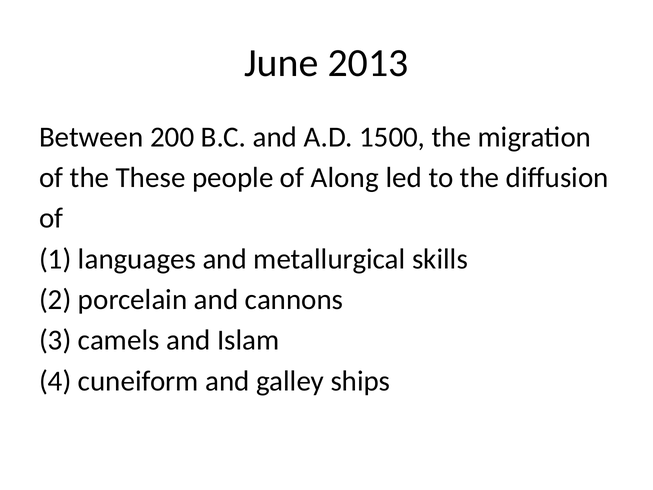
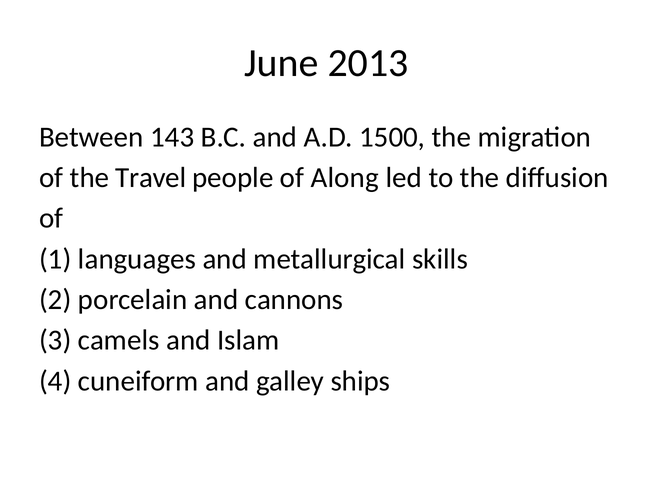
200: 200 -> 143 (172, 137)
These: These -> Travel (151, 178)
